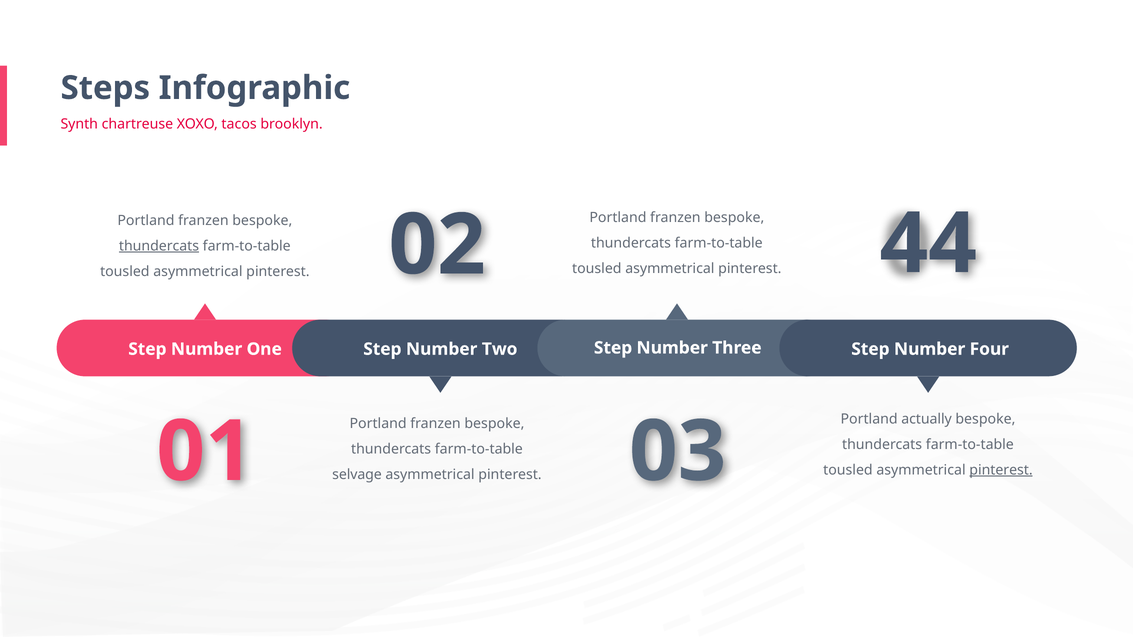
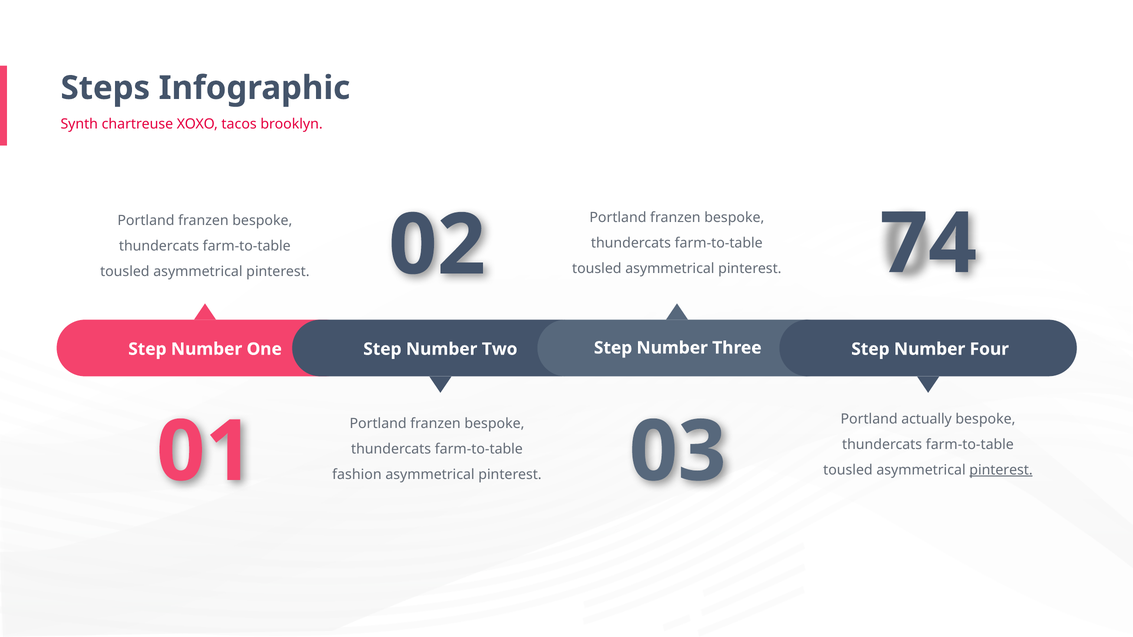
44: 44 -> 74 (928, 244)
thundercats underline: present -> none (159, 246)
selvage: selvage -> fashion (357, 475)
